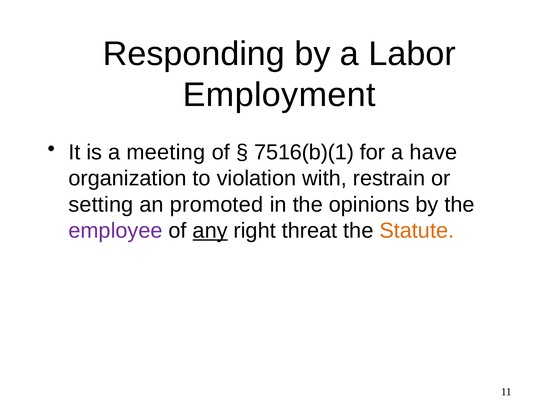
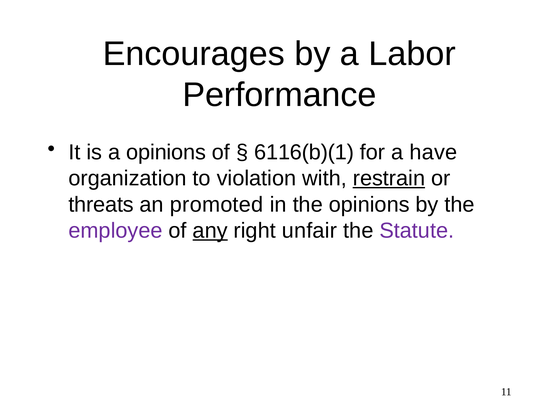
Responding: Responding -> Encourages (194, 54)
Employment: Employment -> Performance (279, 95)
a meeting: meeting -> opinions (166, 152)
7516(b)(1: 7516(b)(1 -> 6116(b)(1 (304, 152)
restrain underline: none -> present (389, 179)
setting: setting -> threats (101, 205)
threat: threat -> unfair (309, 231)
Statute colour: orange -> purple (417, 231)
